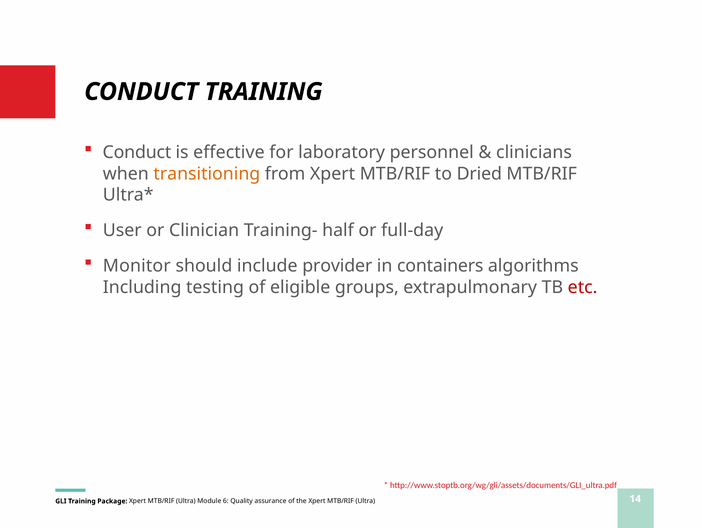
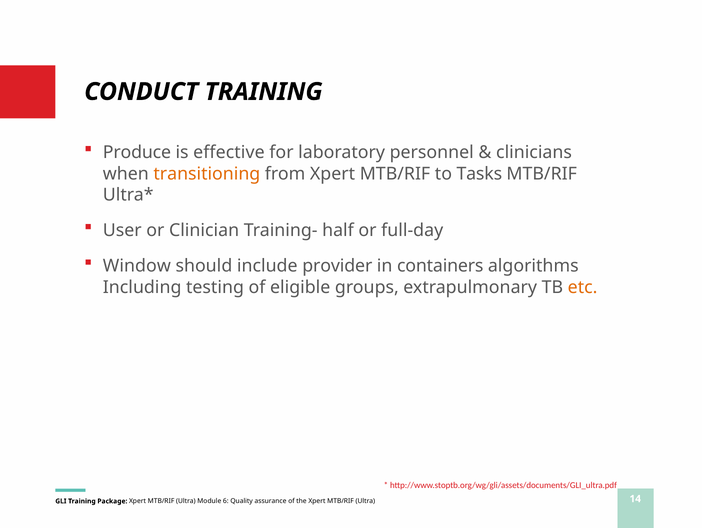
Conduct: Conduct -> Produce (137, 153)
Dried: Dried -> Tasks (479, 174)
Monitor: Monitor -> Window (137, 266)
etc colour: red -> orange (583, 287)
